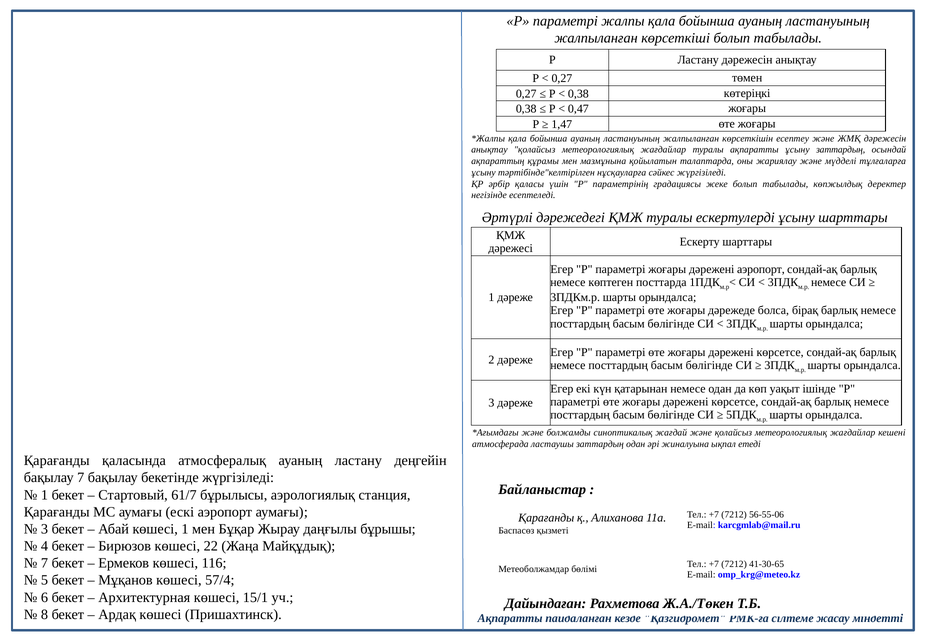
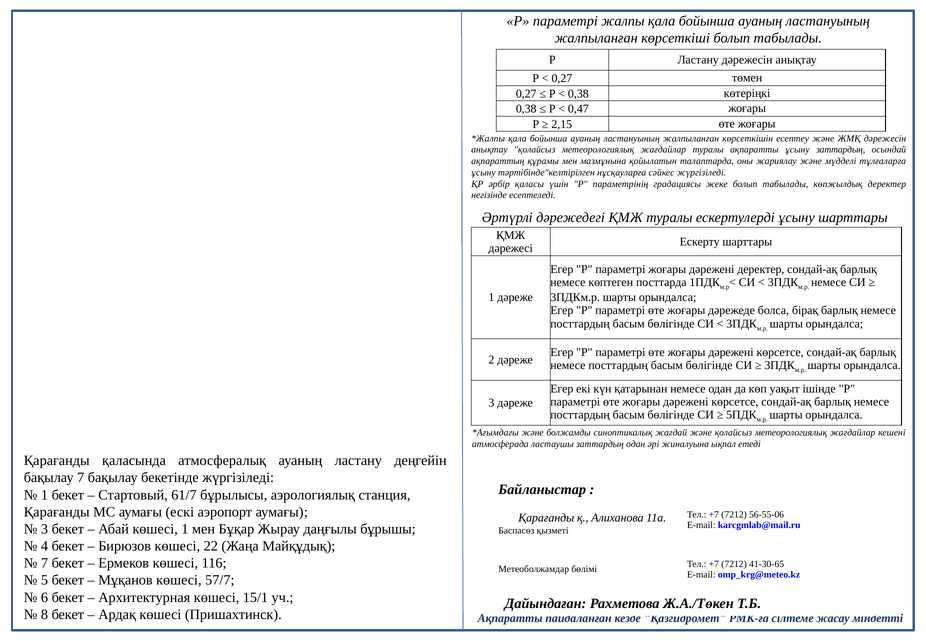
1,47: 1,47 -> 2,15 (562, 124)
дәрежені аэропорт: аэропорт -> деректер (761, 269)
57/4: 57/4 -> 57/7 (220, 580)
